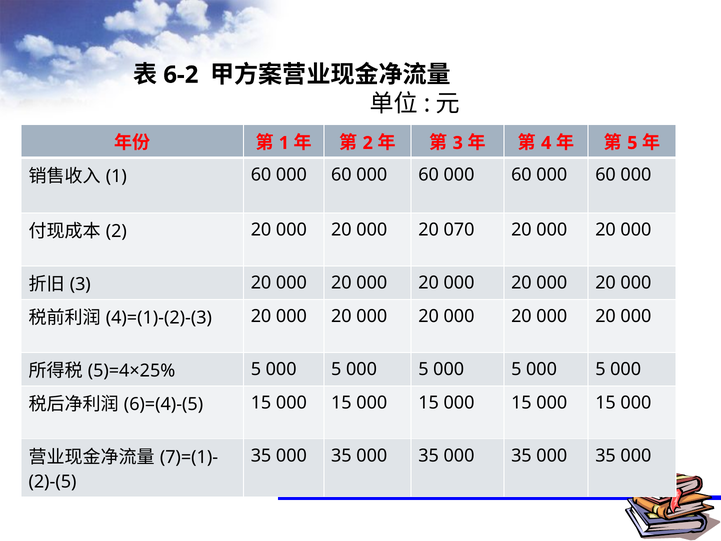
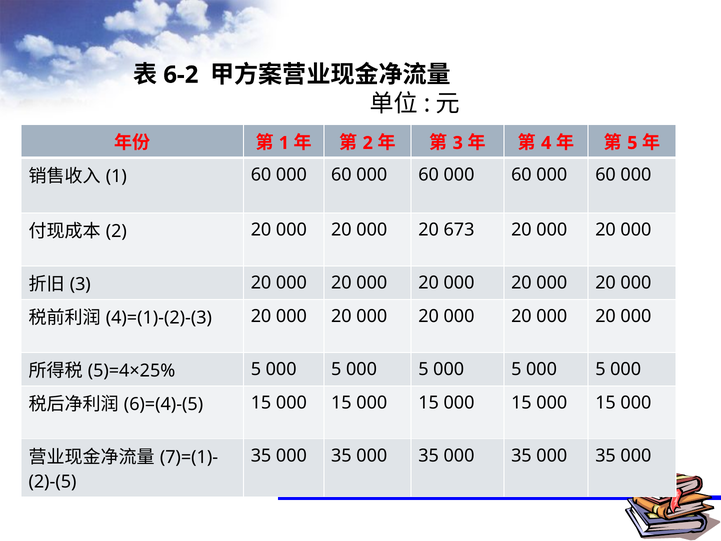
070: 070 -> 673 (459, 230)
